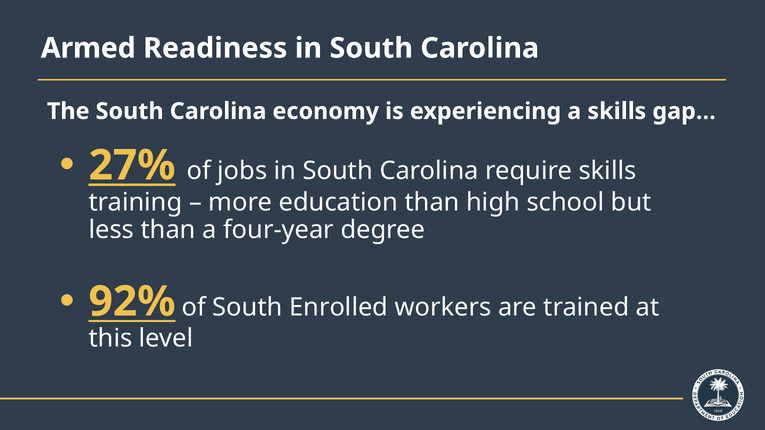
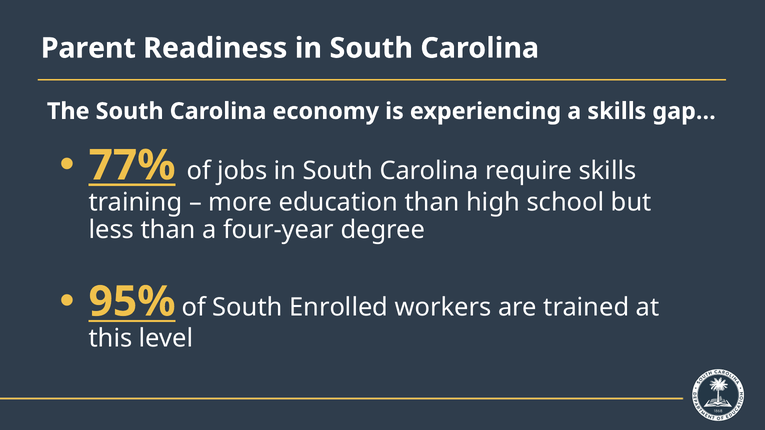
Armed: Armed -> Parent (88, 48)
27%: 27% -> 77% (132, 166)
92%: 92% -> 95% (132, 302)
